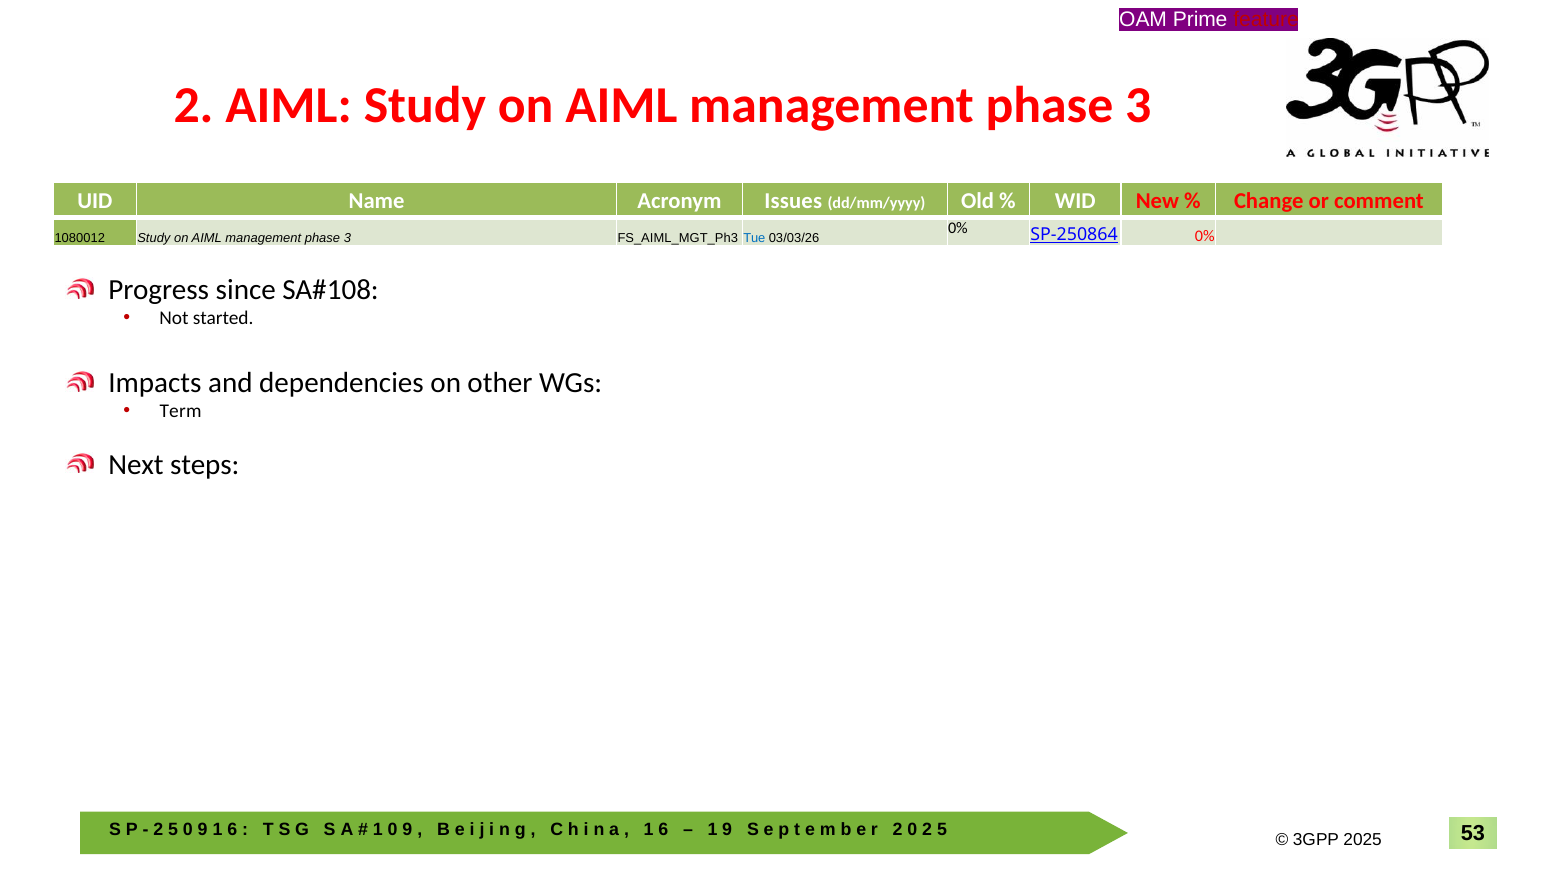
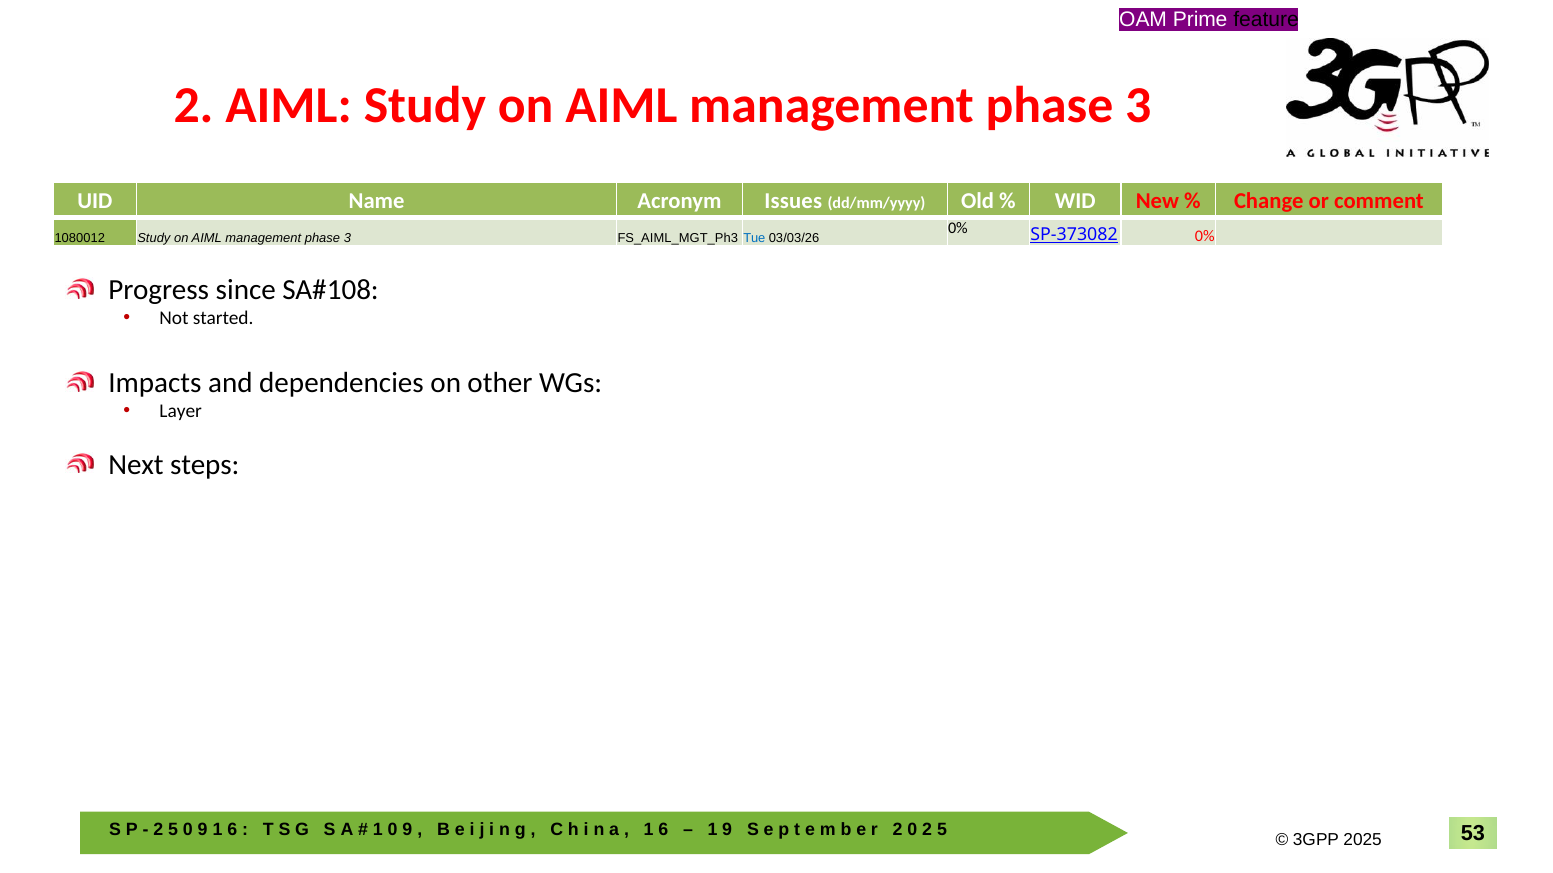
feature colour: red -> black (1266, 20)
SP-250864: SP-250864 -> SP-373082 (1074, 235)
Term: Term -> Layer (181, 412)
